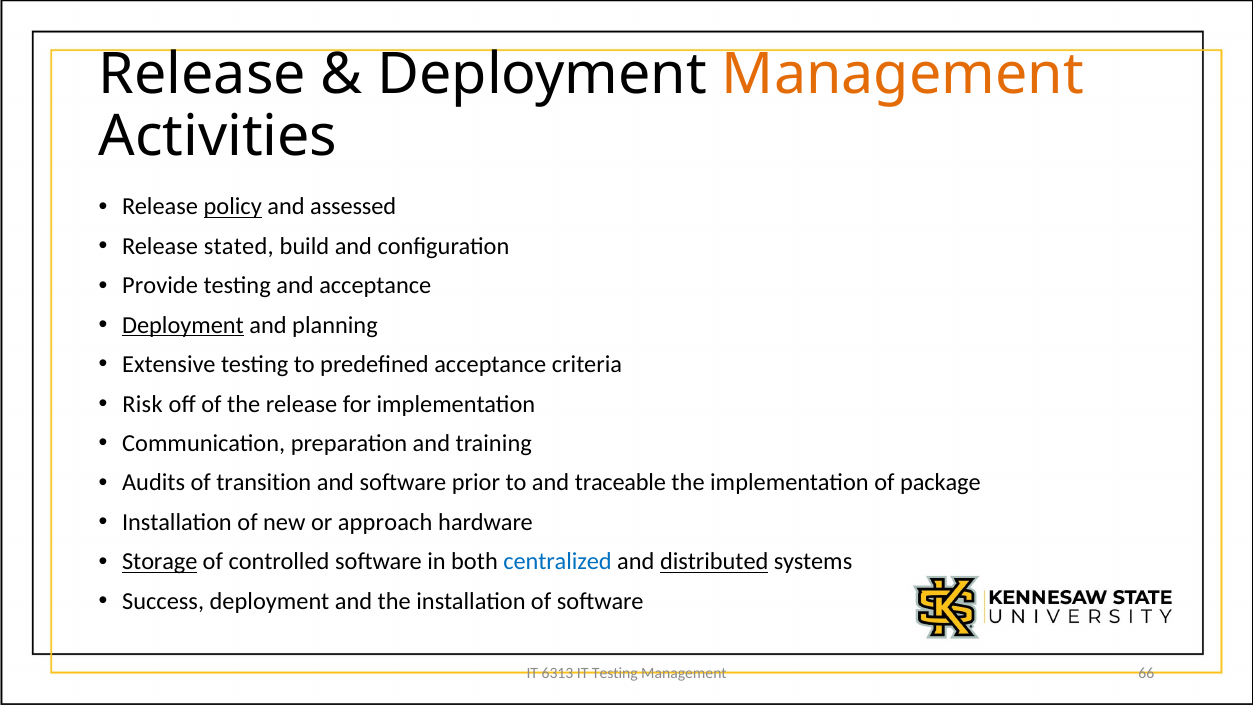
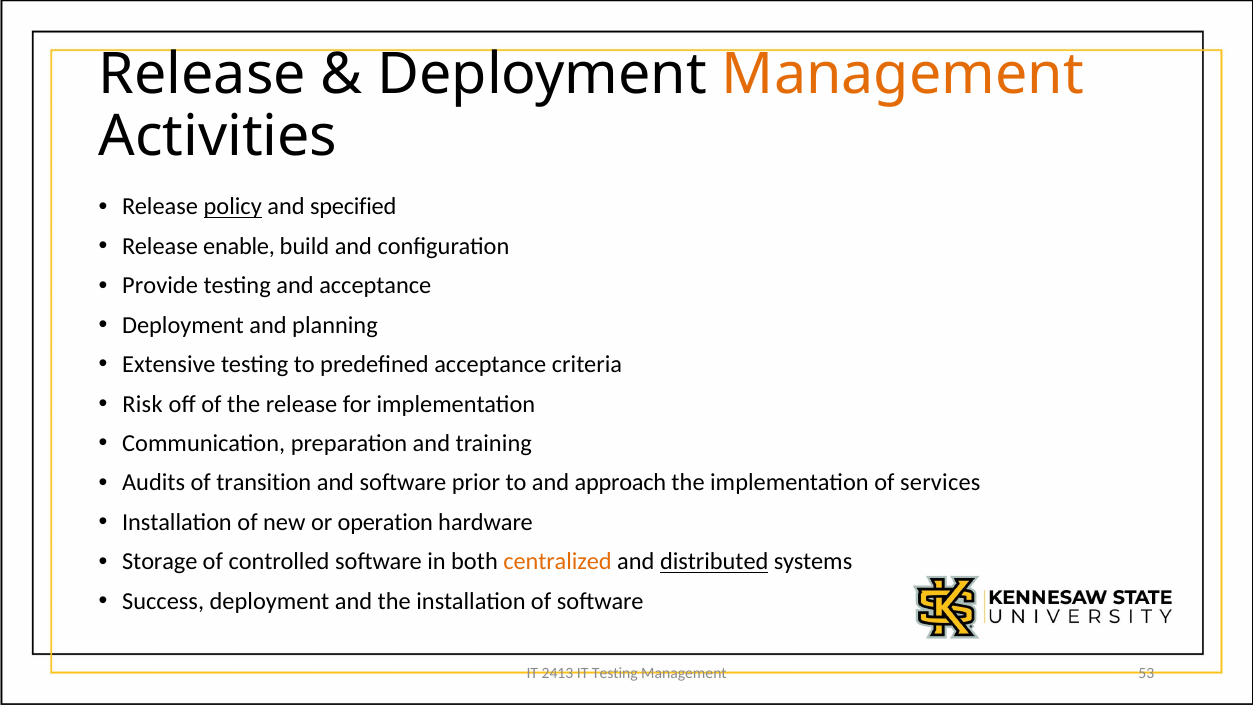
assessed: assessed -> specified (353, 207)
stated: stated -> enable (239, 246)
Deployment underline: present -> none (183, 325)
traceable: traceable -> approach (620, 483)
package: package -> services (940, 483)
approach: approach -> operation (385, 522)
Storage underline: present -> none (160, 562)
centralized colour: blue -> orange (558, 562)
6313: 6313 -> 2413 (557, 673)
66: 66 -> 53 (1146, 673)
